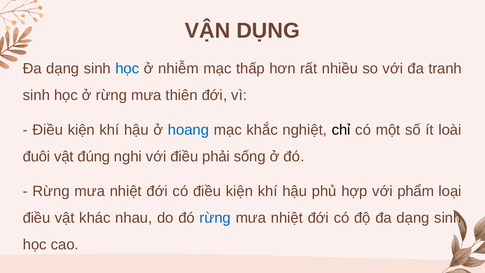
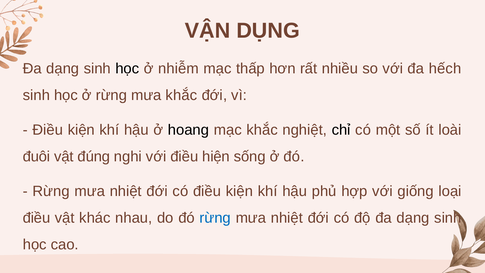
học colour: blue -> black (127, 68)
tranh: tranh -> hếch (445, 68)
mưa thiên: thiên -> khắc (182, 95)
hoang colour: blue -> black (189, 130)
phải: phải -> hiện (216, 156)
phẩm: phẩm -> giống (416, 191)
